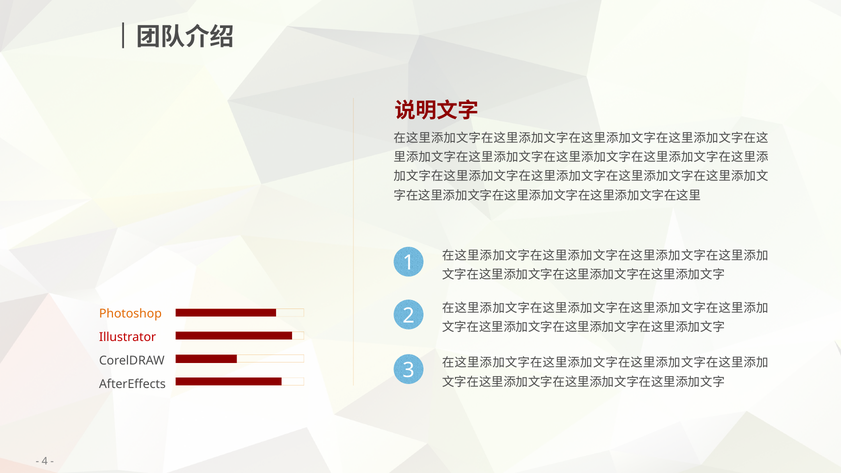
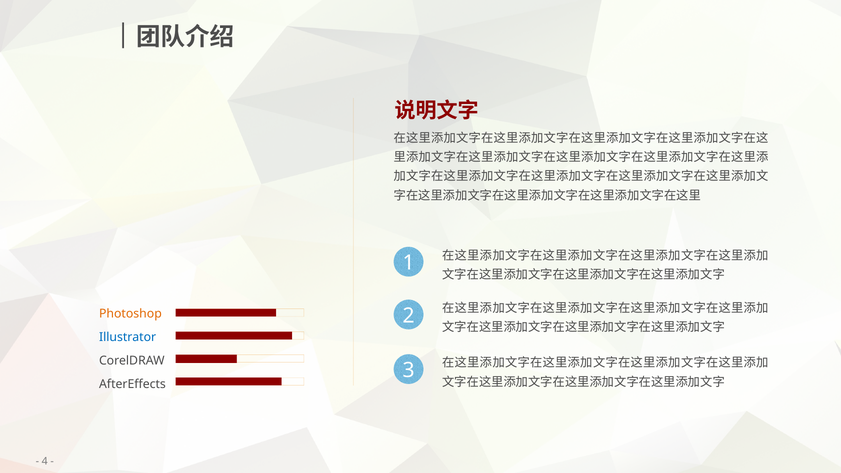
Illustrator colour: red -> blue (128, 337)
